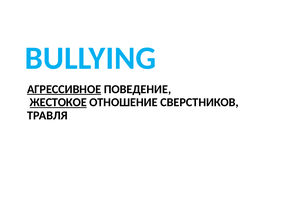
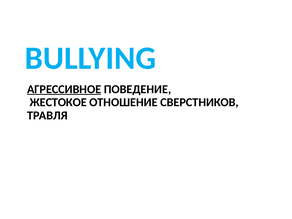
ЖЕСТОКОЕ underline: present -> none (58, 102)
